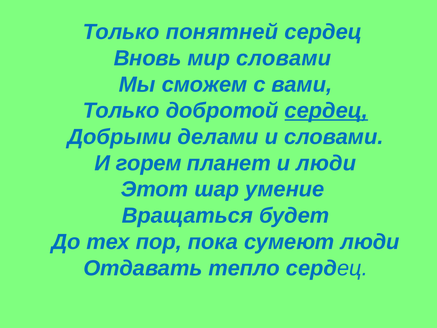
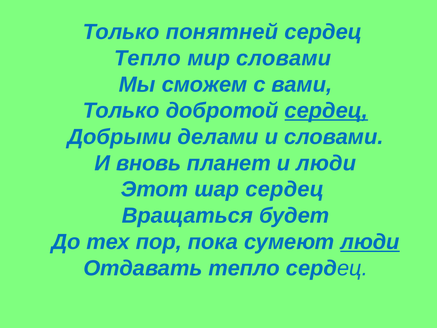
Вновь: Вновь -> Тепло (147, 58)
горем: горем -> вновь (149, 163)
шар умение: умение -> сердец (285, 189)
люди underline: none -> present (370, 242)
